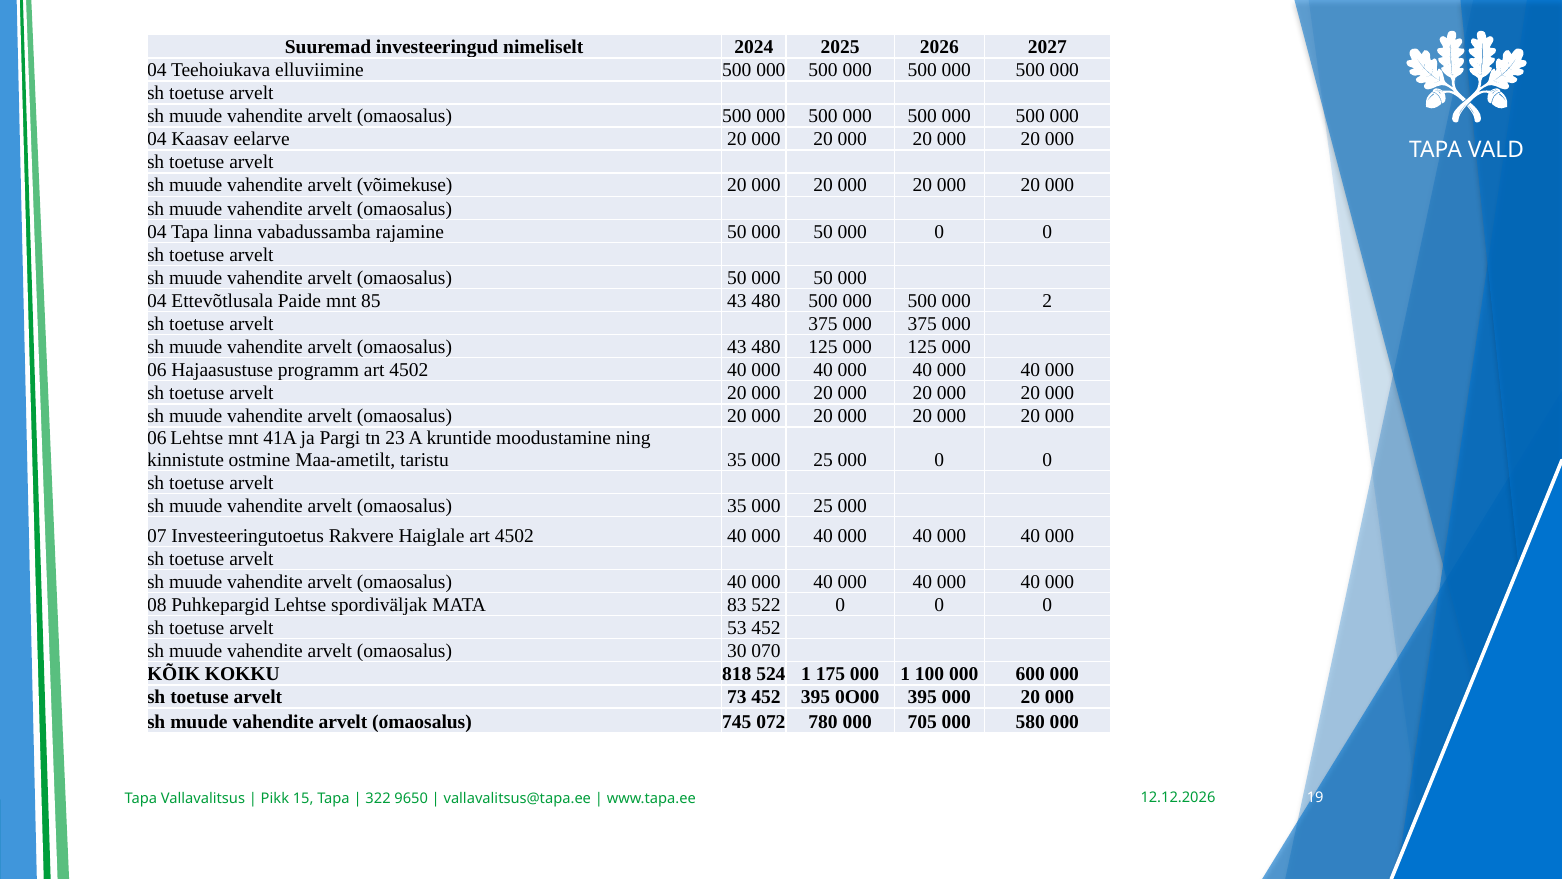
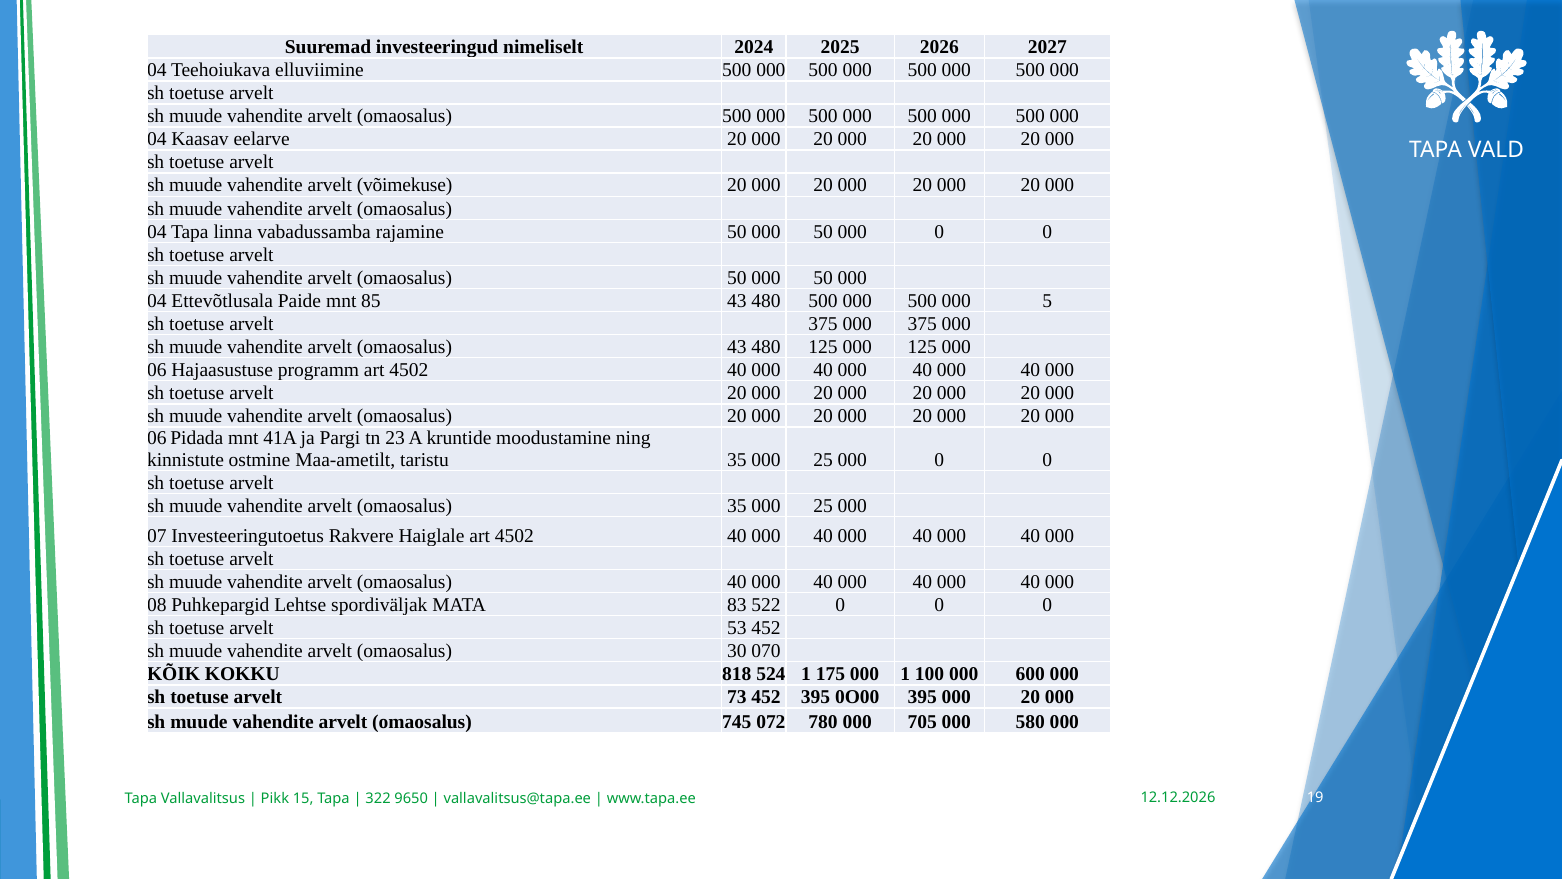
2: 2 -> 5 (1047, 301)
06 Lehtse: Lehtse -> Pidada (197, 438)
